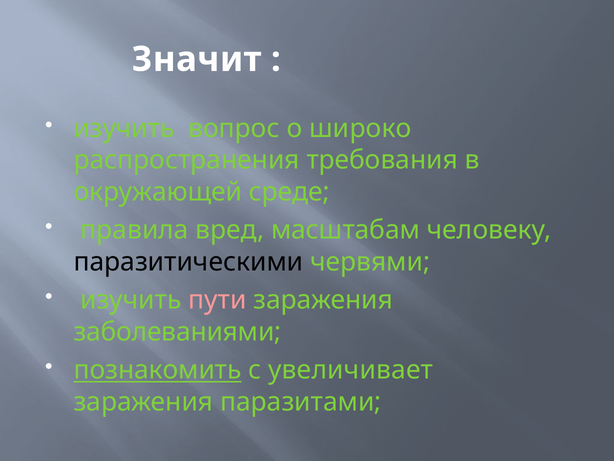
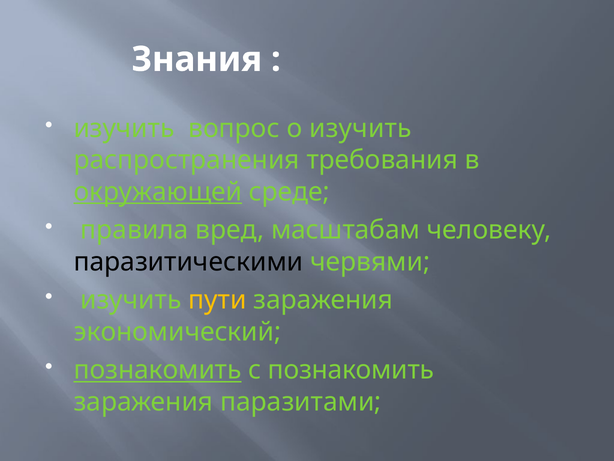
Значит: Значит -> Знания (197, 59)
о широко: широко -> изучить (360, 128)
окружающей underline: none -> present (158, 192)
пути colour: pink -> yellow (217, 300)
заболеваниями: заболеваниями -> экономический (177, 332)
с увеличивает: увеличивает -> познакомить (351, 370)
